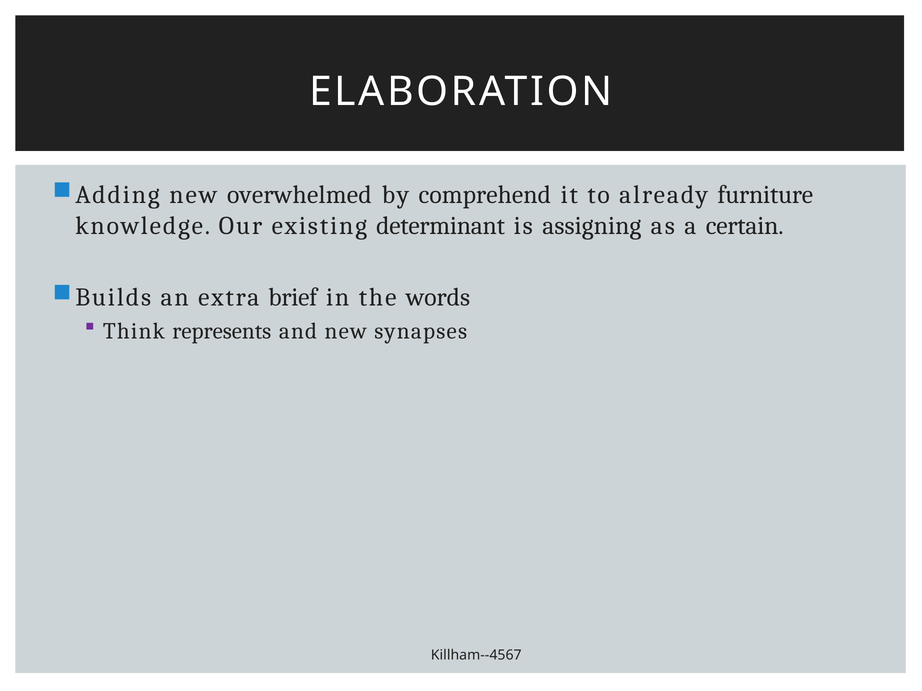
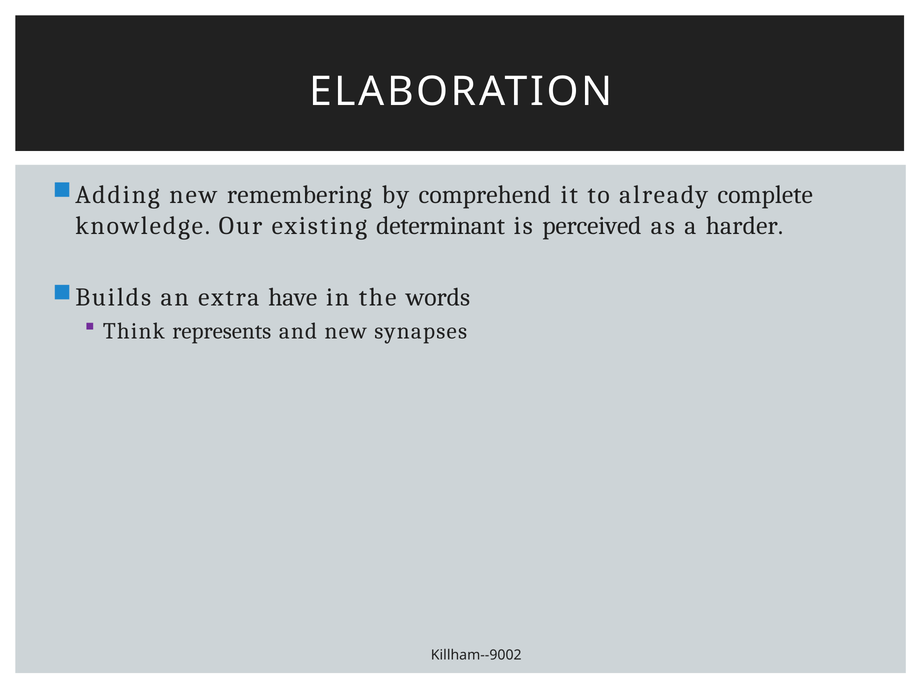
overwhelmed: overwhelmed -> remembering (299, 195)
furniture: furniture -> complete (765, 195)
assigning: assigning -> perceived (592, 226)
certain: certain -> harder (744, 226)
brief: brief -> have (293, 298)
Killham--4567: Killham--4567 -> Killham--9002 (476, 656)
